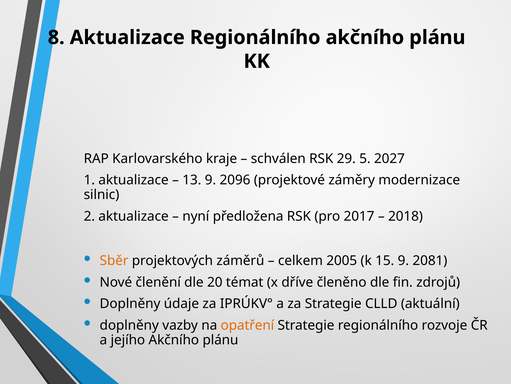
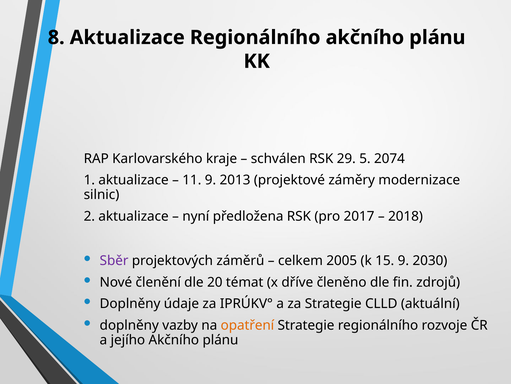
2027: 2027 -> 2074 (389, 158)
13: 13 -> 11 (192, 180)
2096: 2096 -> 2013 (235, 180)
Sběr colour: orange -> purple (114, 260)
2081: 2081 -> 2030 (430, 260)
